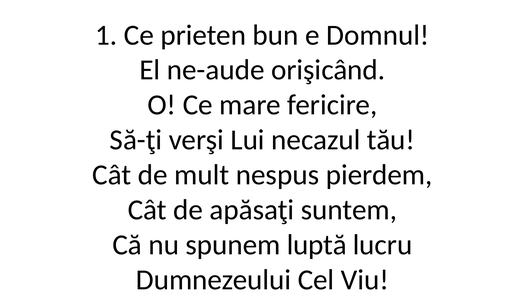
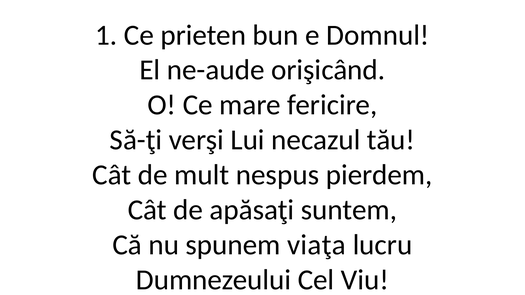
luptă: luptă -> viaţa (316, 245)
